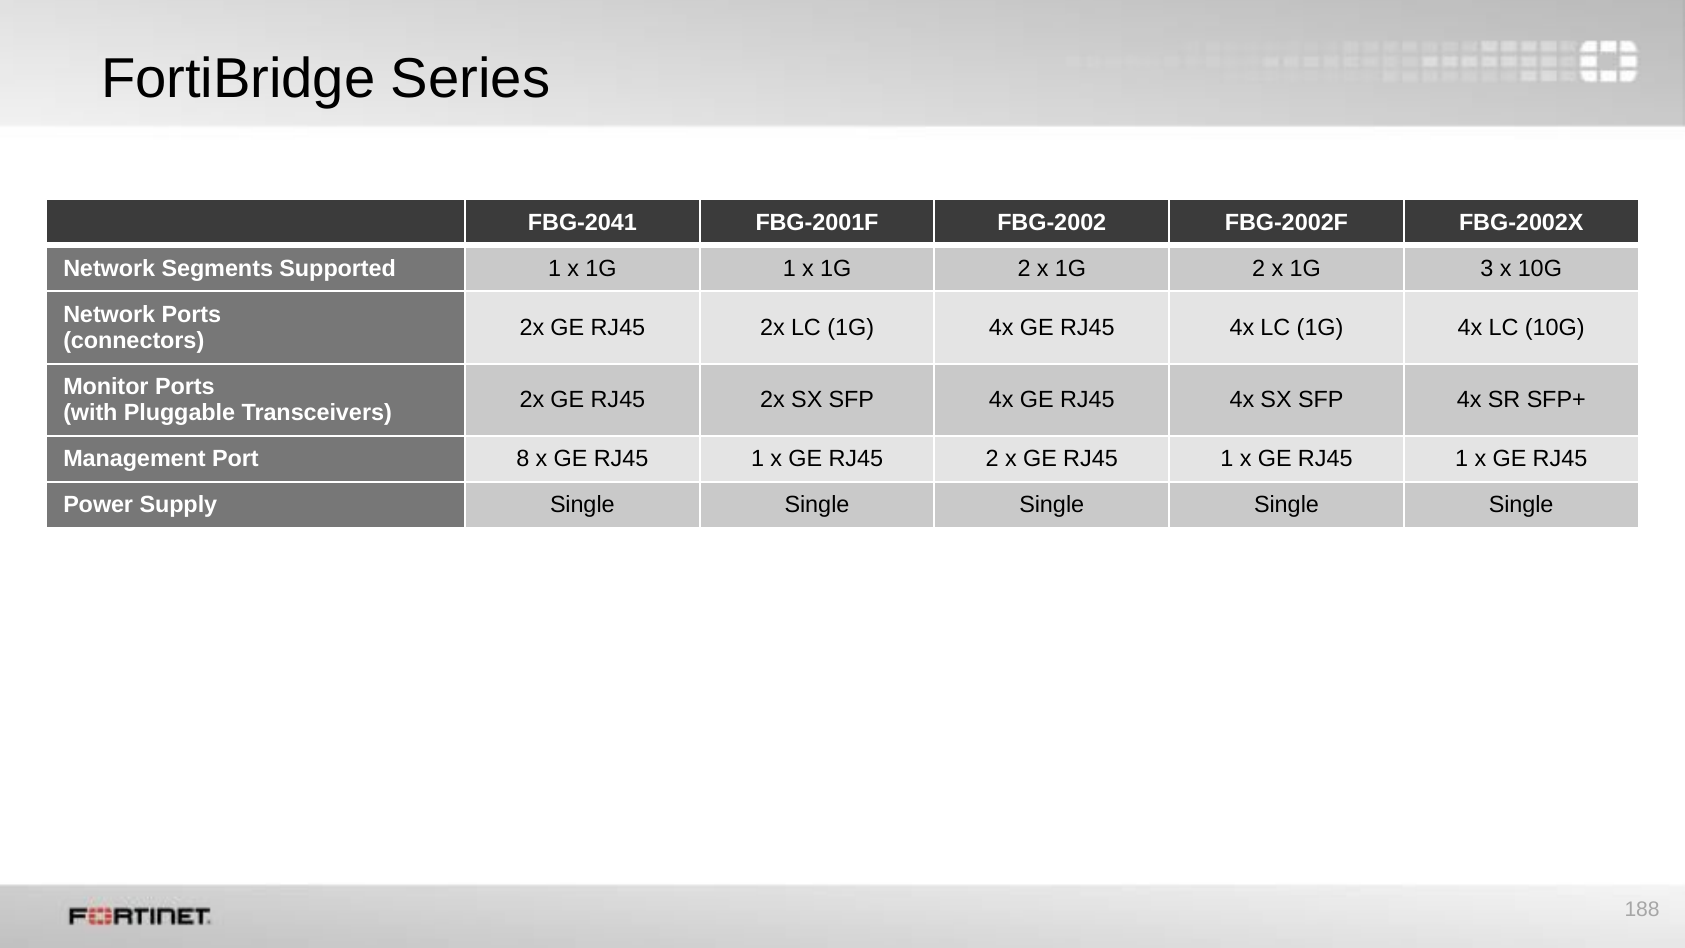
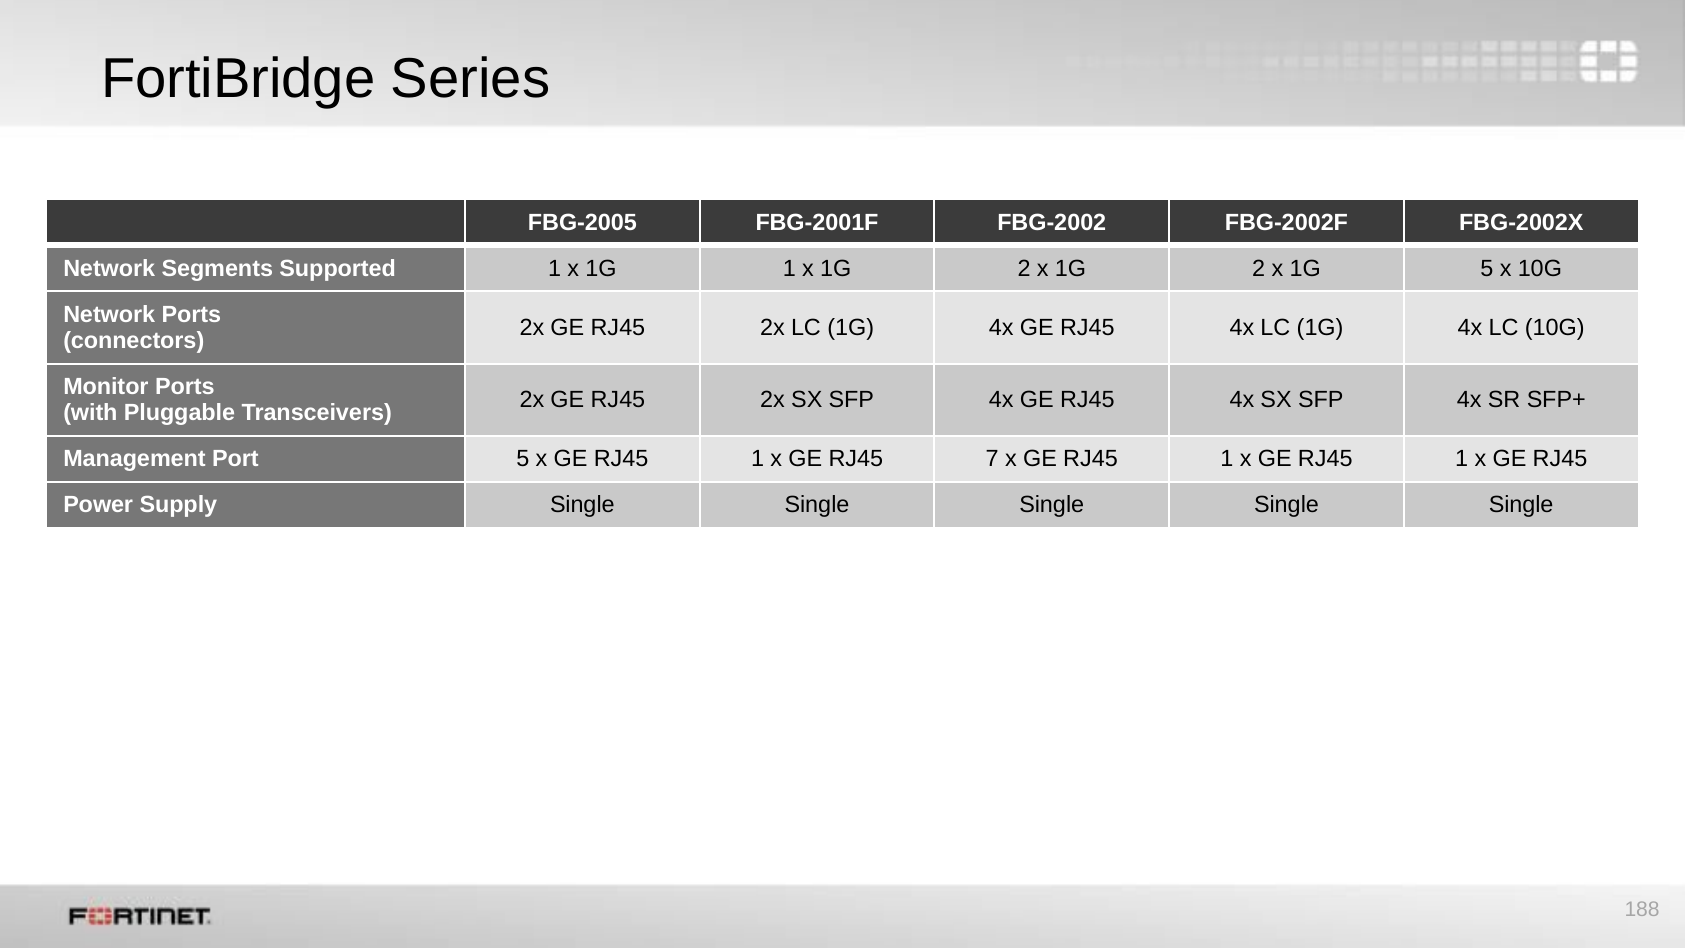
FBG-2041: FBG-2041 -> FBG-2005 (582, 222)
1G 3: 3 -> 5 (1487, 268)
Port 8: 8 -> 5 (523, 459)
RJ45 2: 2 -> 7 (992, 459)
